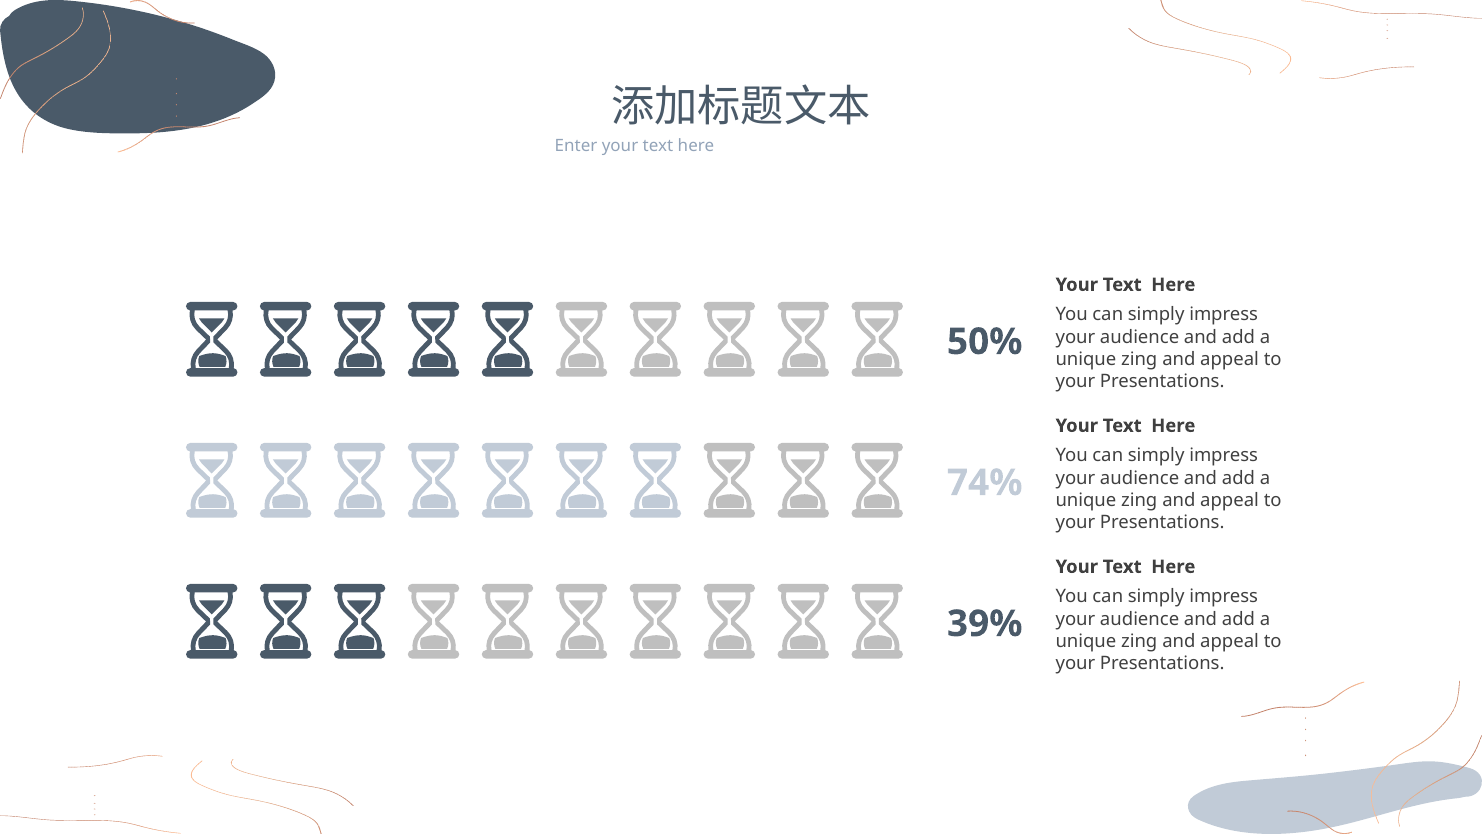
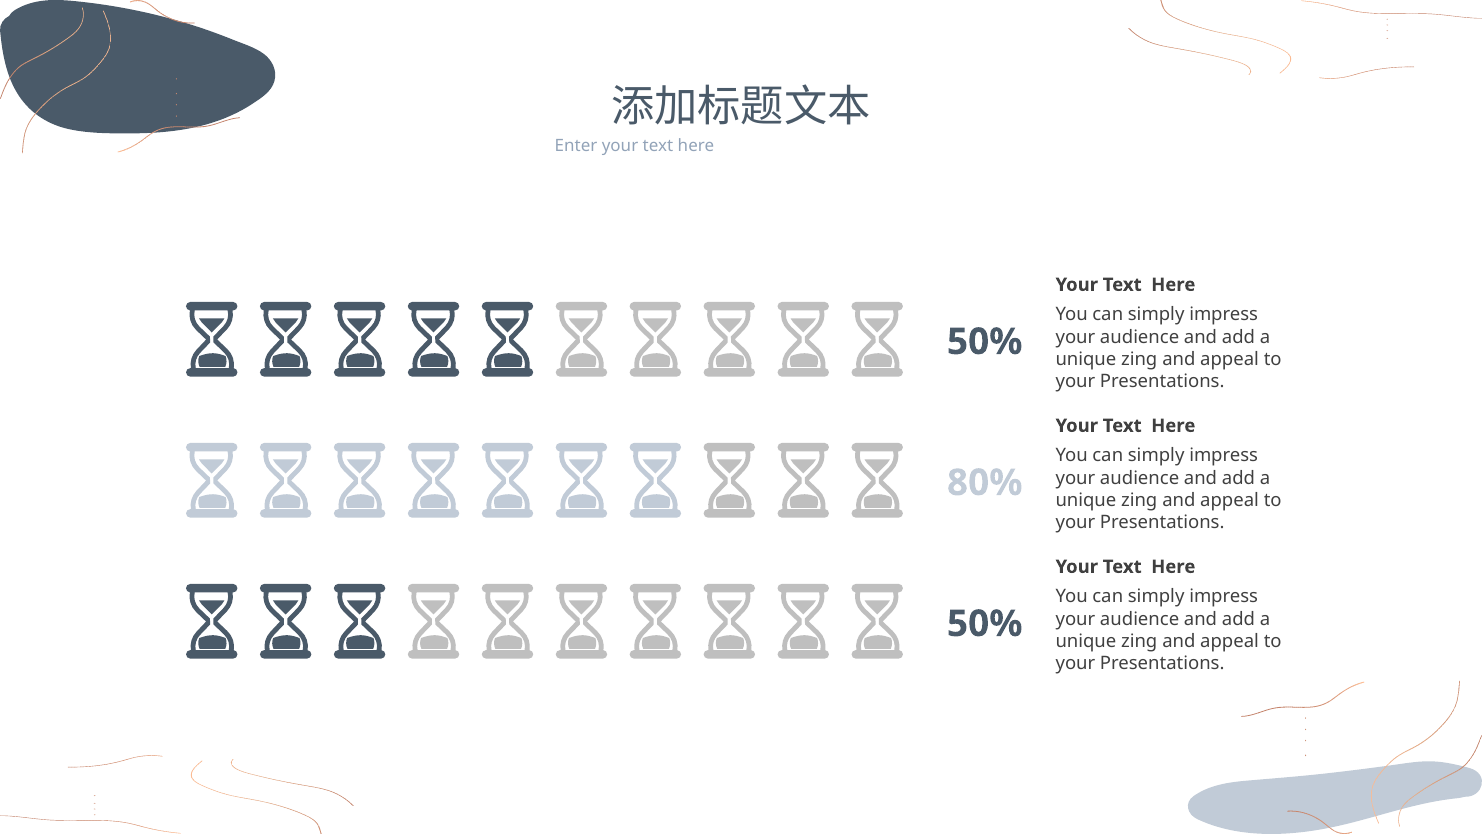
74%: 74% -> 80% (985, 483)
39%: 39% -> 50% (985, 624)
